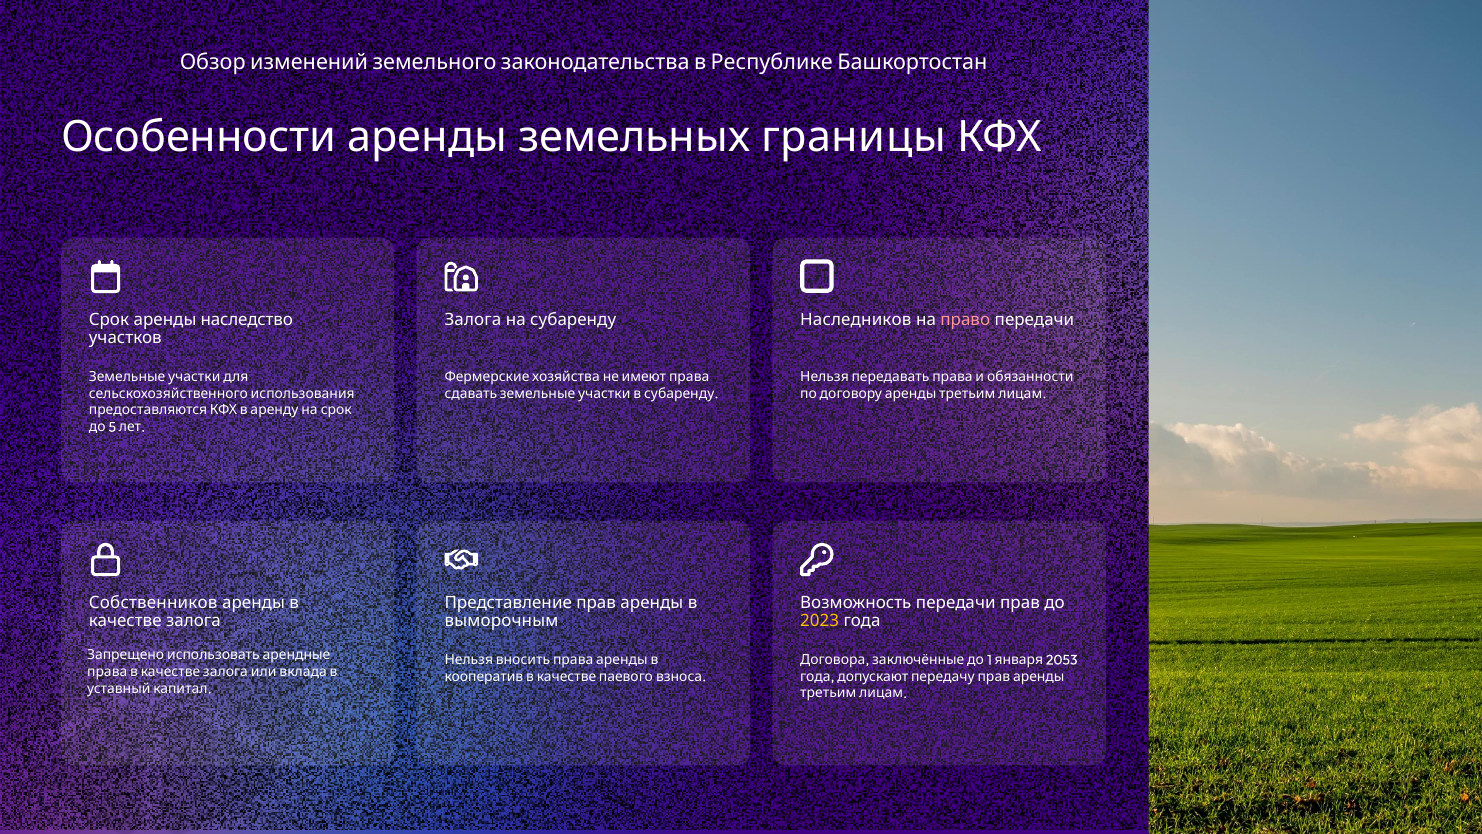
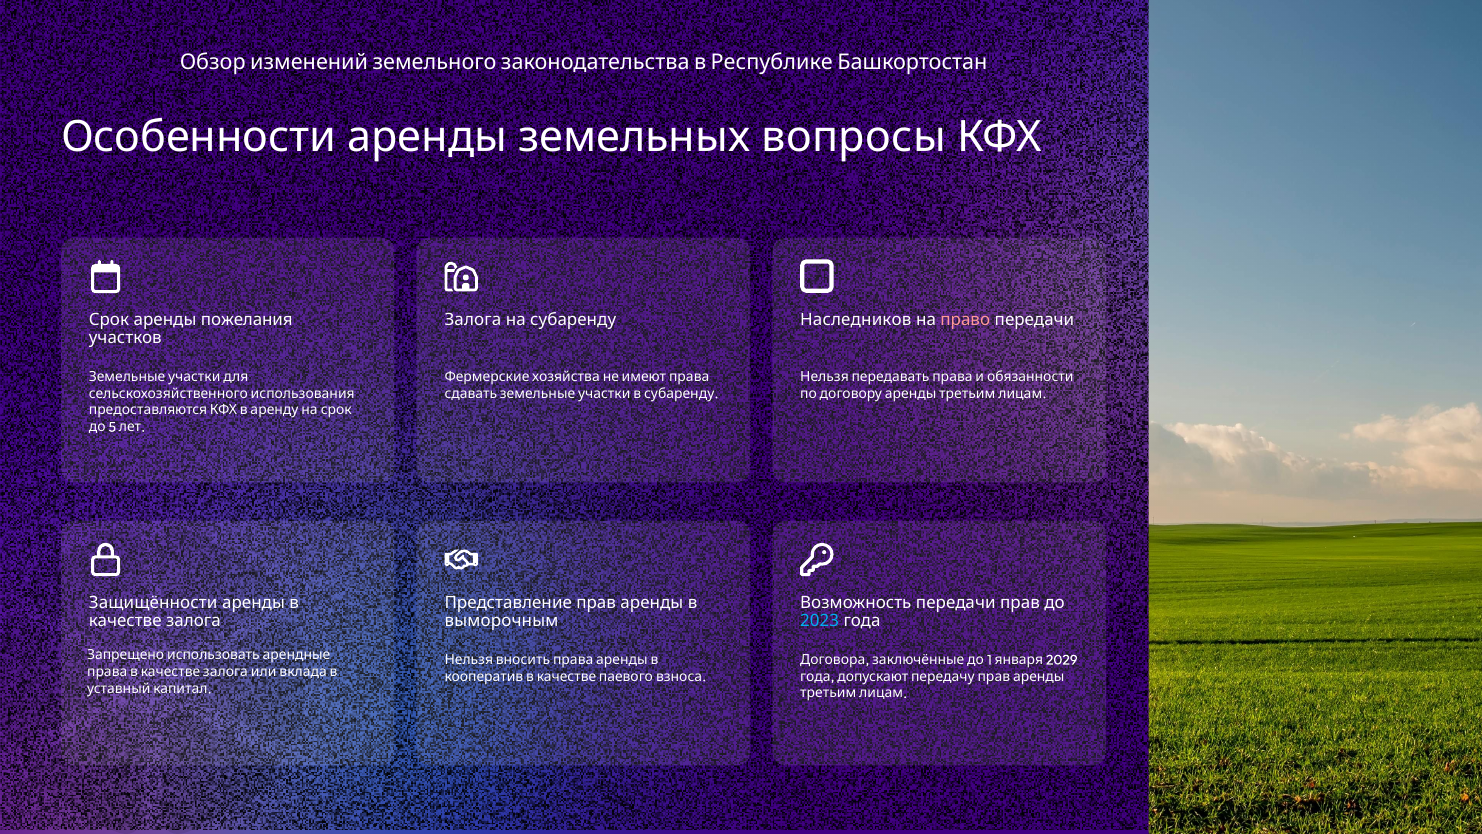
границы: границы -> вопросы (854, 137)
наследство: наследство -> пожелания (247, 319)
Собственников: Собственников -> Защищённости (153, 602)
2023 colour: yellow -> light blue (820, 621)
2053: 2053 -> 2029 (1062, 660)
